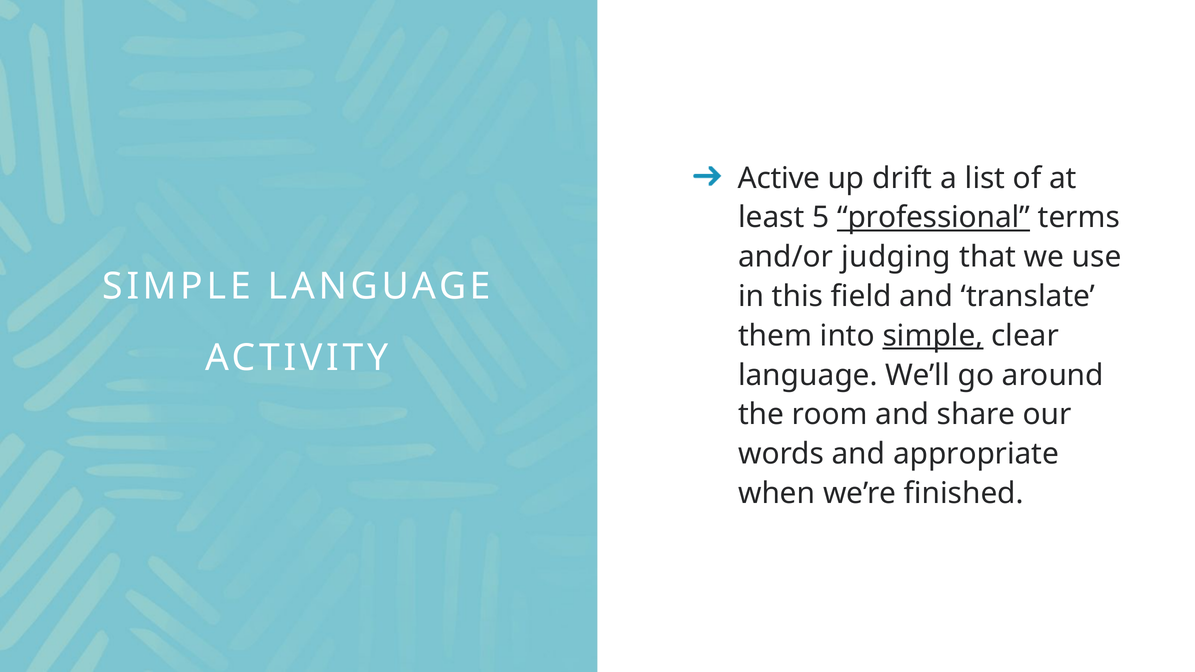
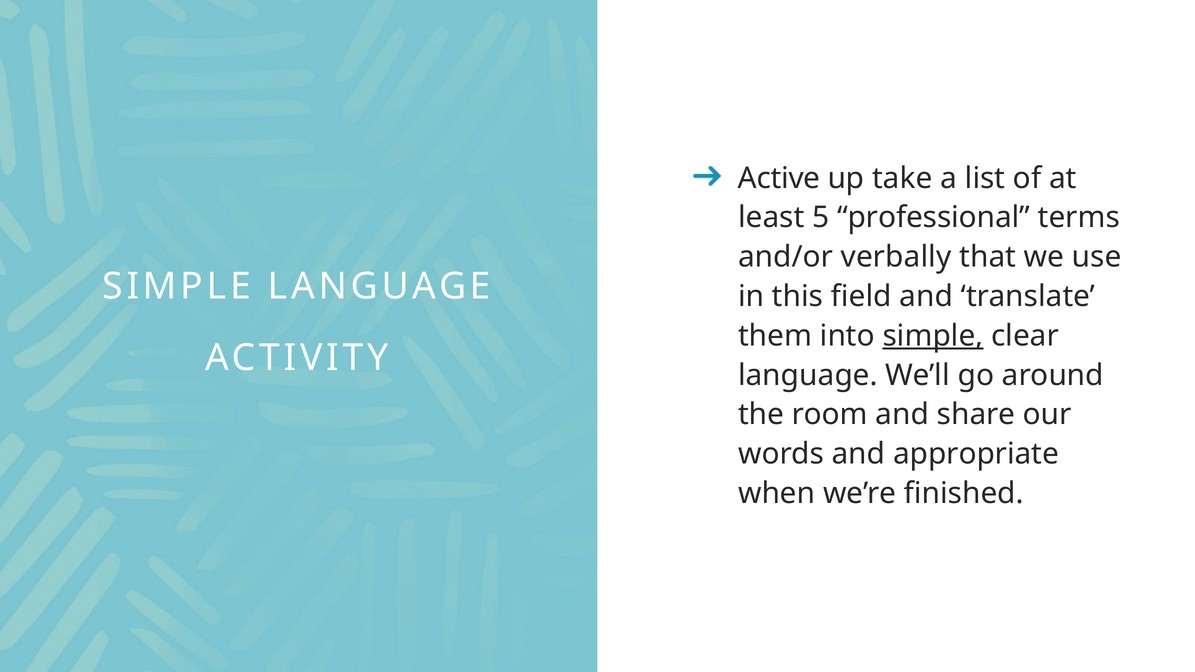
drift: drift -> take (902, 178)
professional underline: present -> none (934, 218)
judging: judging -> verbally (896, 257)
